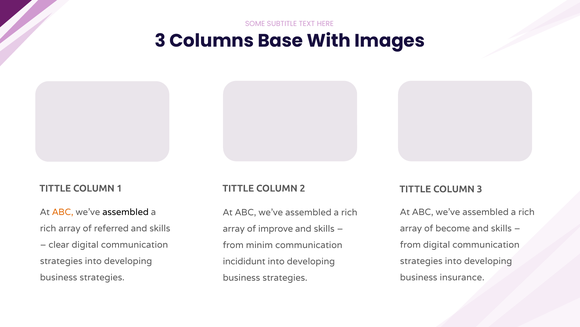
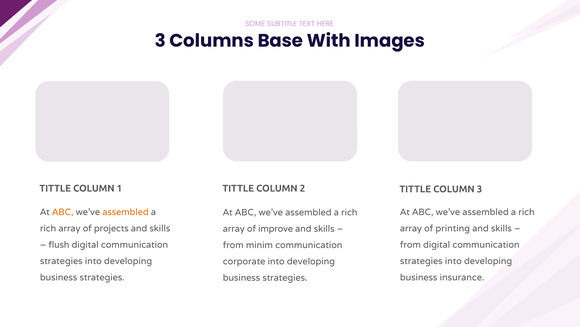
assembled colour: black -> orange (126, 212)
referred: referred -> projects (111, 228)
become: become -> printing (453, 228)
clear: clear -> flush (59, 244)
incididunt: incididunt -> corporate (244, 261)
